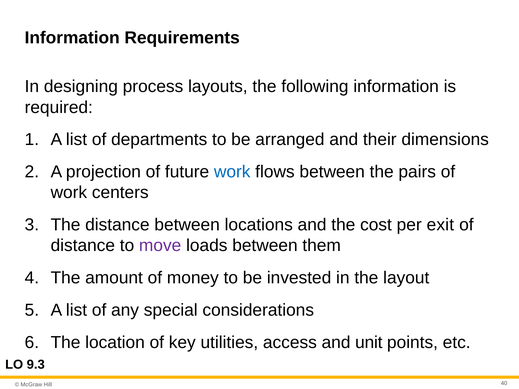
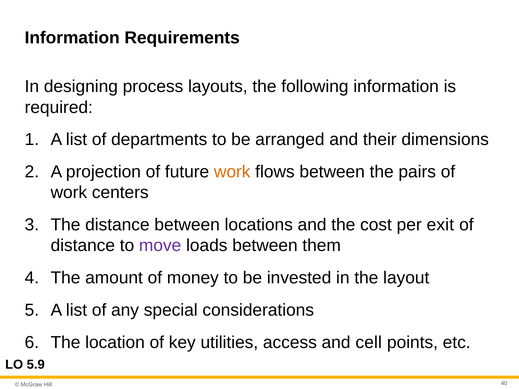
work colour: blue -> orange (232, 172)
unit: unit -> cell (369, 343)
9.3: 9.3 -> 5.9 (36, 365)
